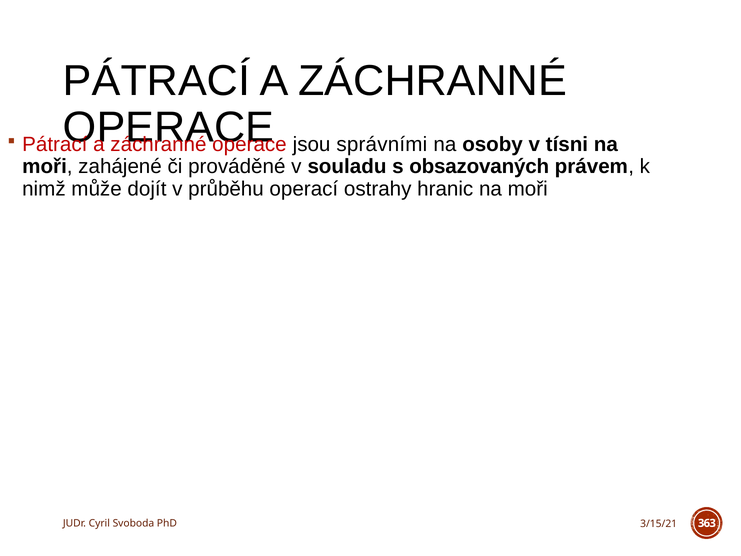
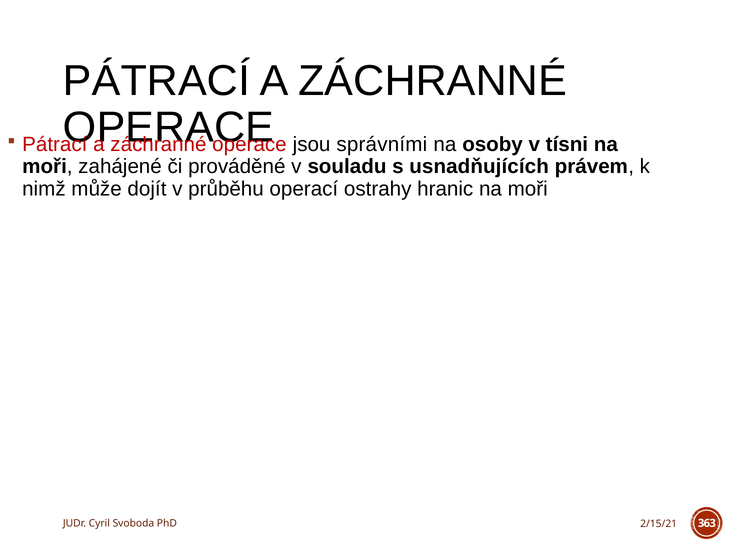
obsazovaných: obsazovaných -> usnadňujících (479, 167)
3/15/21: 3/15/21 -> 2/15/21 (659, 524)
